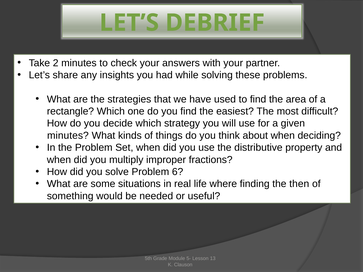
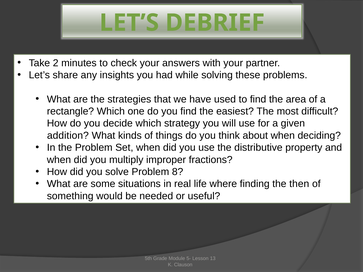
minutes: minutes -> addition (68, 136)
6: 6 -> 8 (178, 172)
